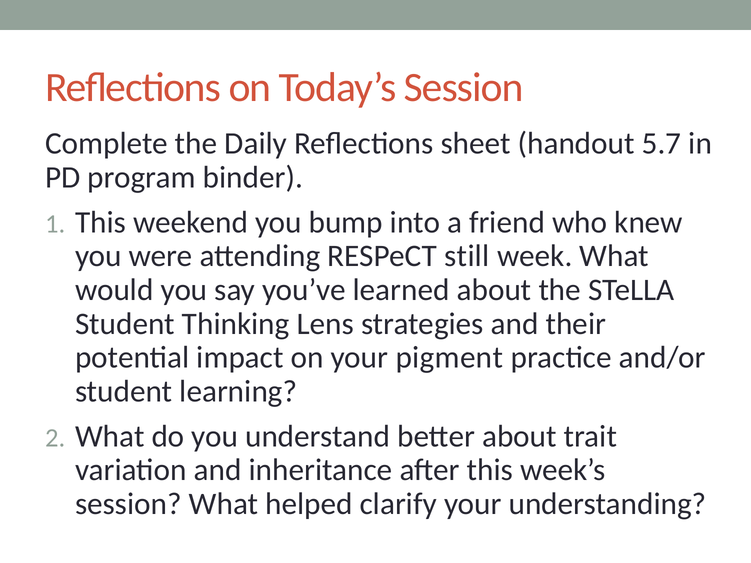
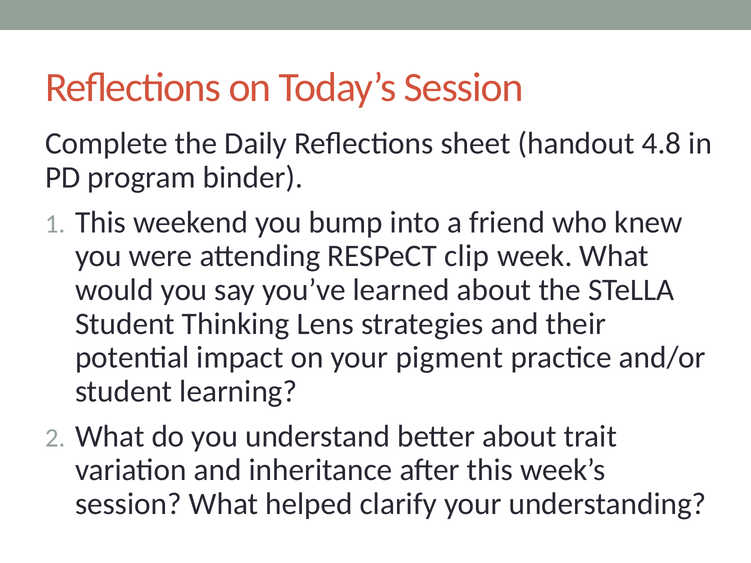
5.7: 5.7 -> 4.8 (662, 144)
still: still -> clip (467, 256)
